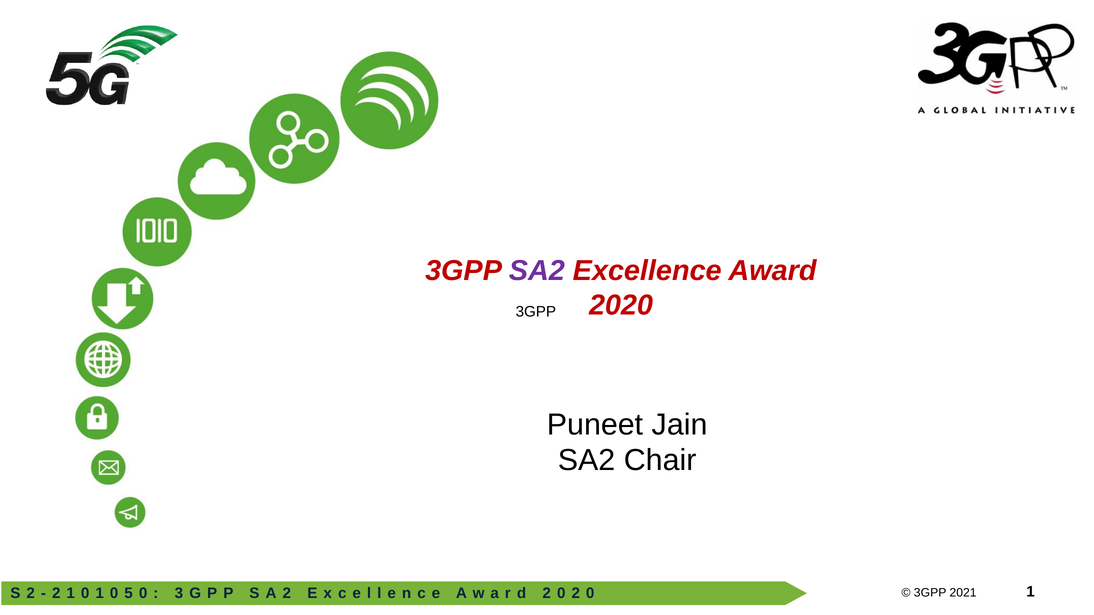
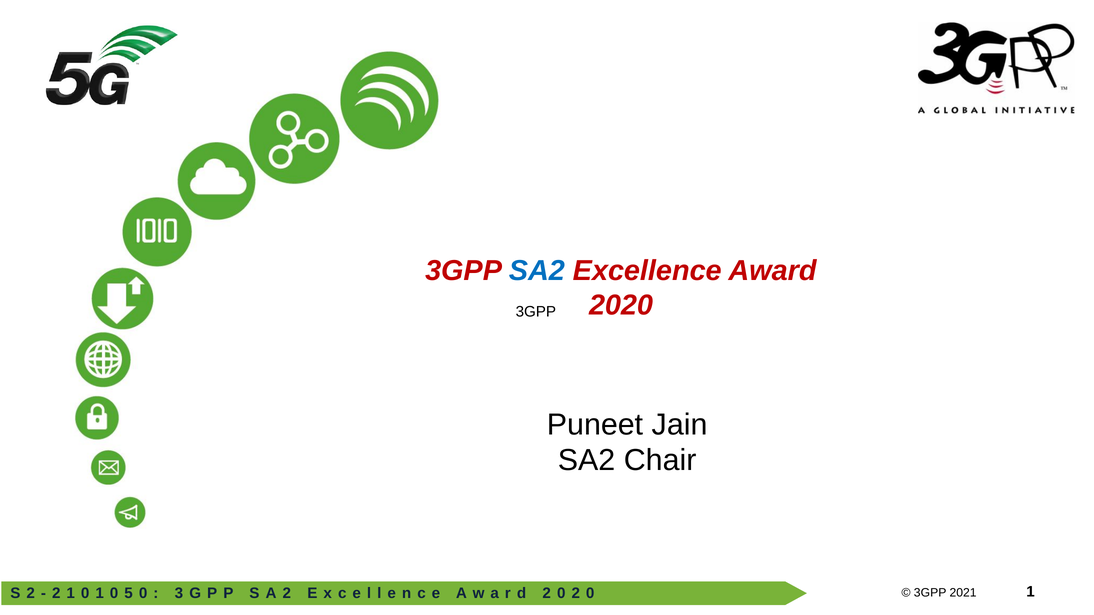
SA2 colour: purple -> blue (537, 271)
